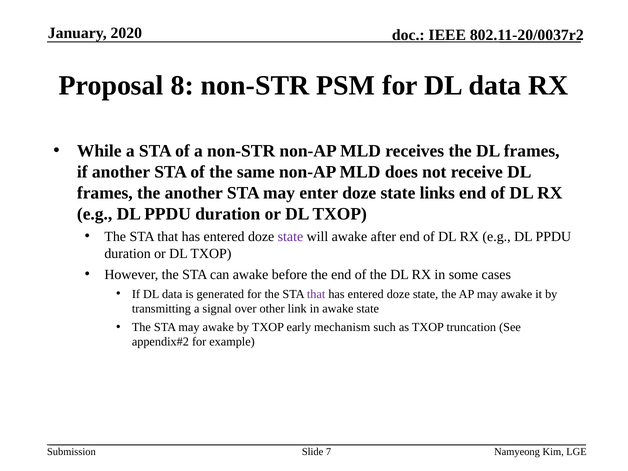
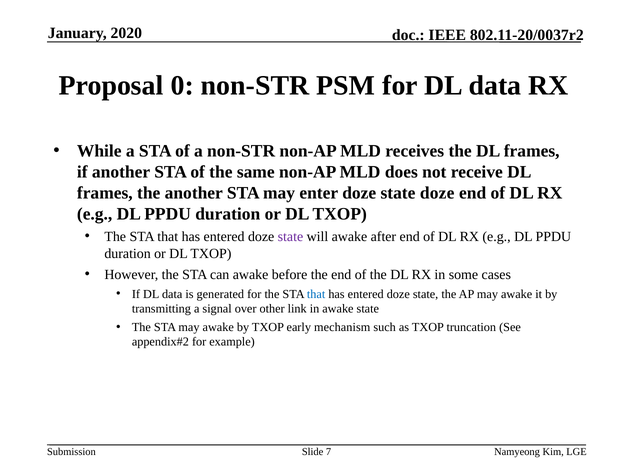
8: 8 -> 0 (182, 86)
state links: links -> doze (437, 193)
that colour: purple -> blue (316, 294)
